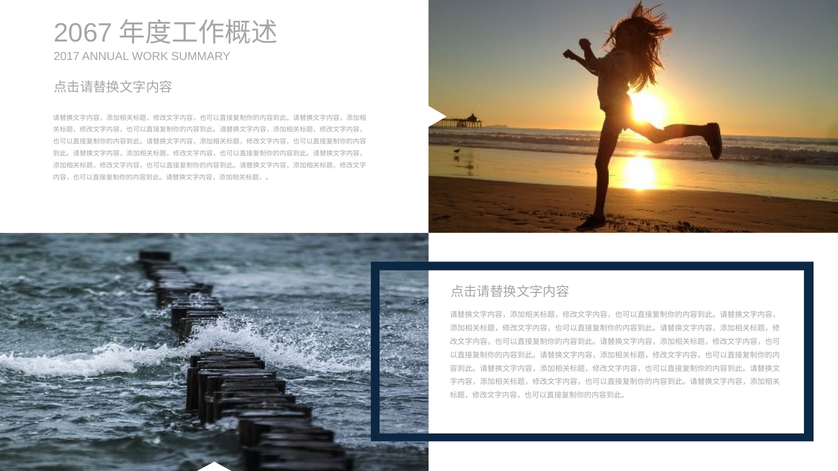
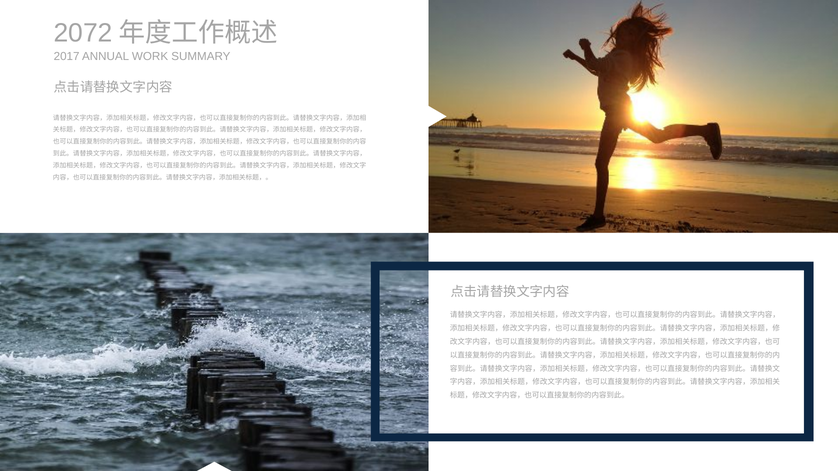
2067: 2067 -> 2072 (83, 33)
